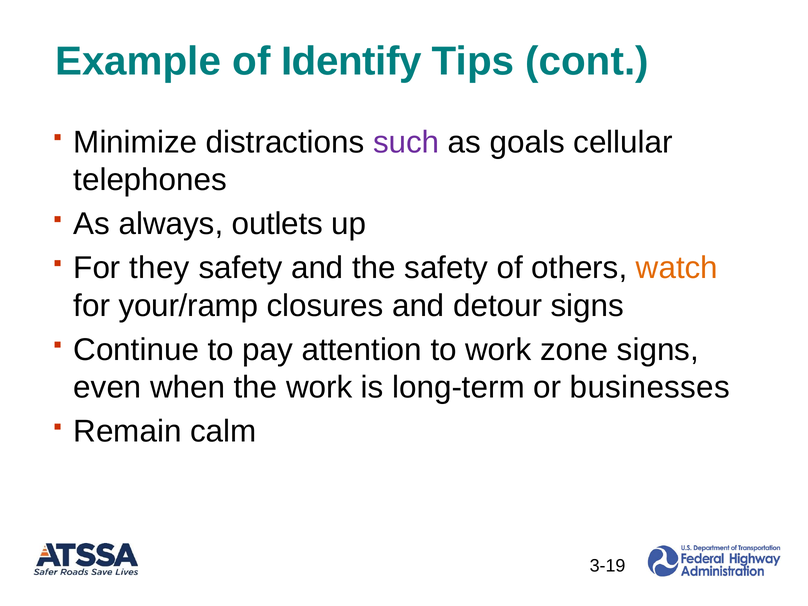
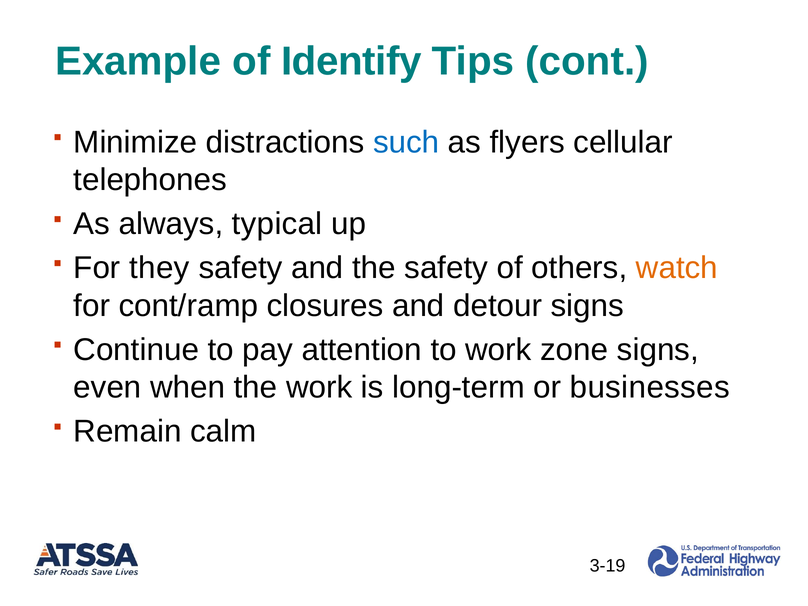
such colour: purple -> blue (406, 142)
goals: goals -> flyers (527, 142)
outlets: outlets -> typical (277, 224)
your/ramp: your/ramp -> cont/ramp (188, 306)
